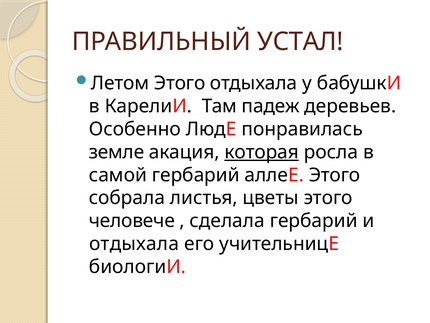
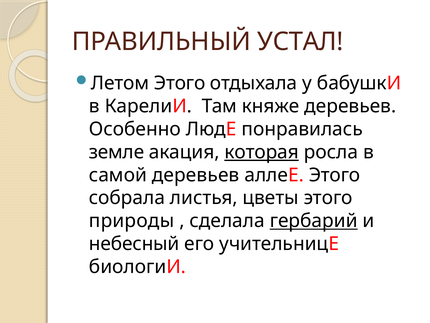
падеж: падеж -> княже (271, 106)
самой гербарий: гербарий -> деревьев (196, 175)
человече: человече -> природы (132, 221)
гербарий underline: none -> present (314, 221)
отдыхала: отдыхала -> небесный (134, 244)
